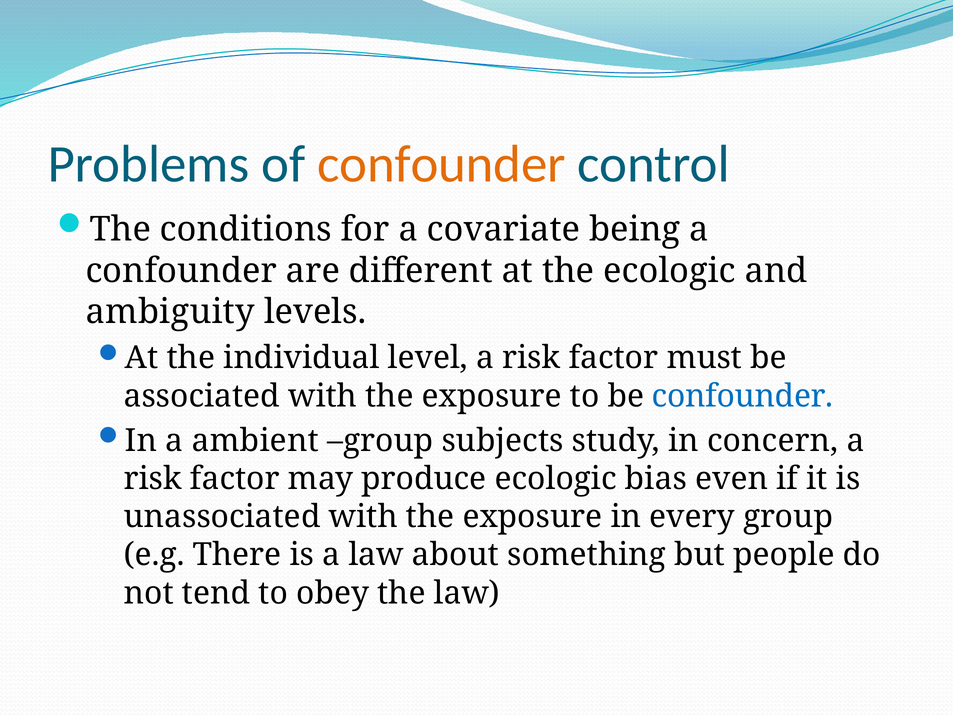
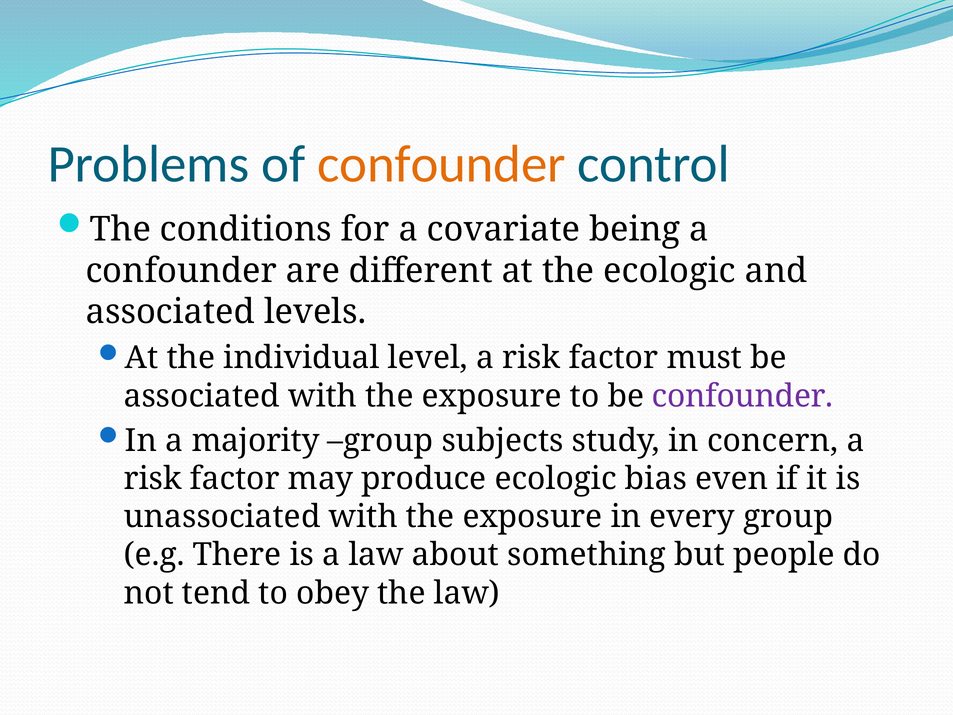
ambiguity: ambiguity -> associated (170, 312)
confounder colour: blue -> purple (743, 396)
ambient: ambient -> majority (256, 440)
